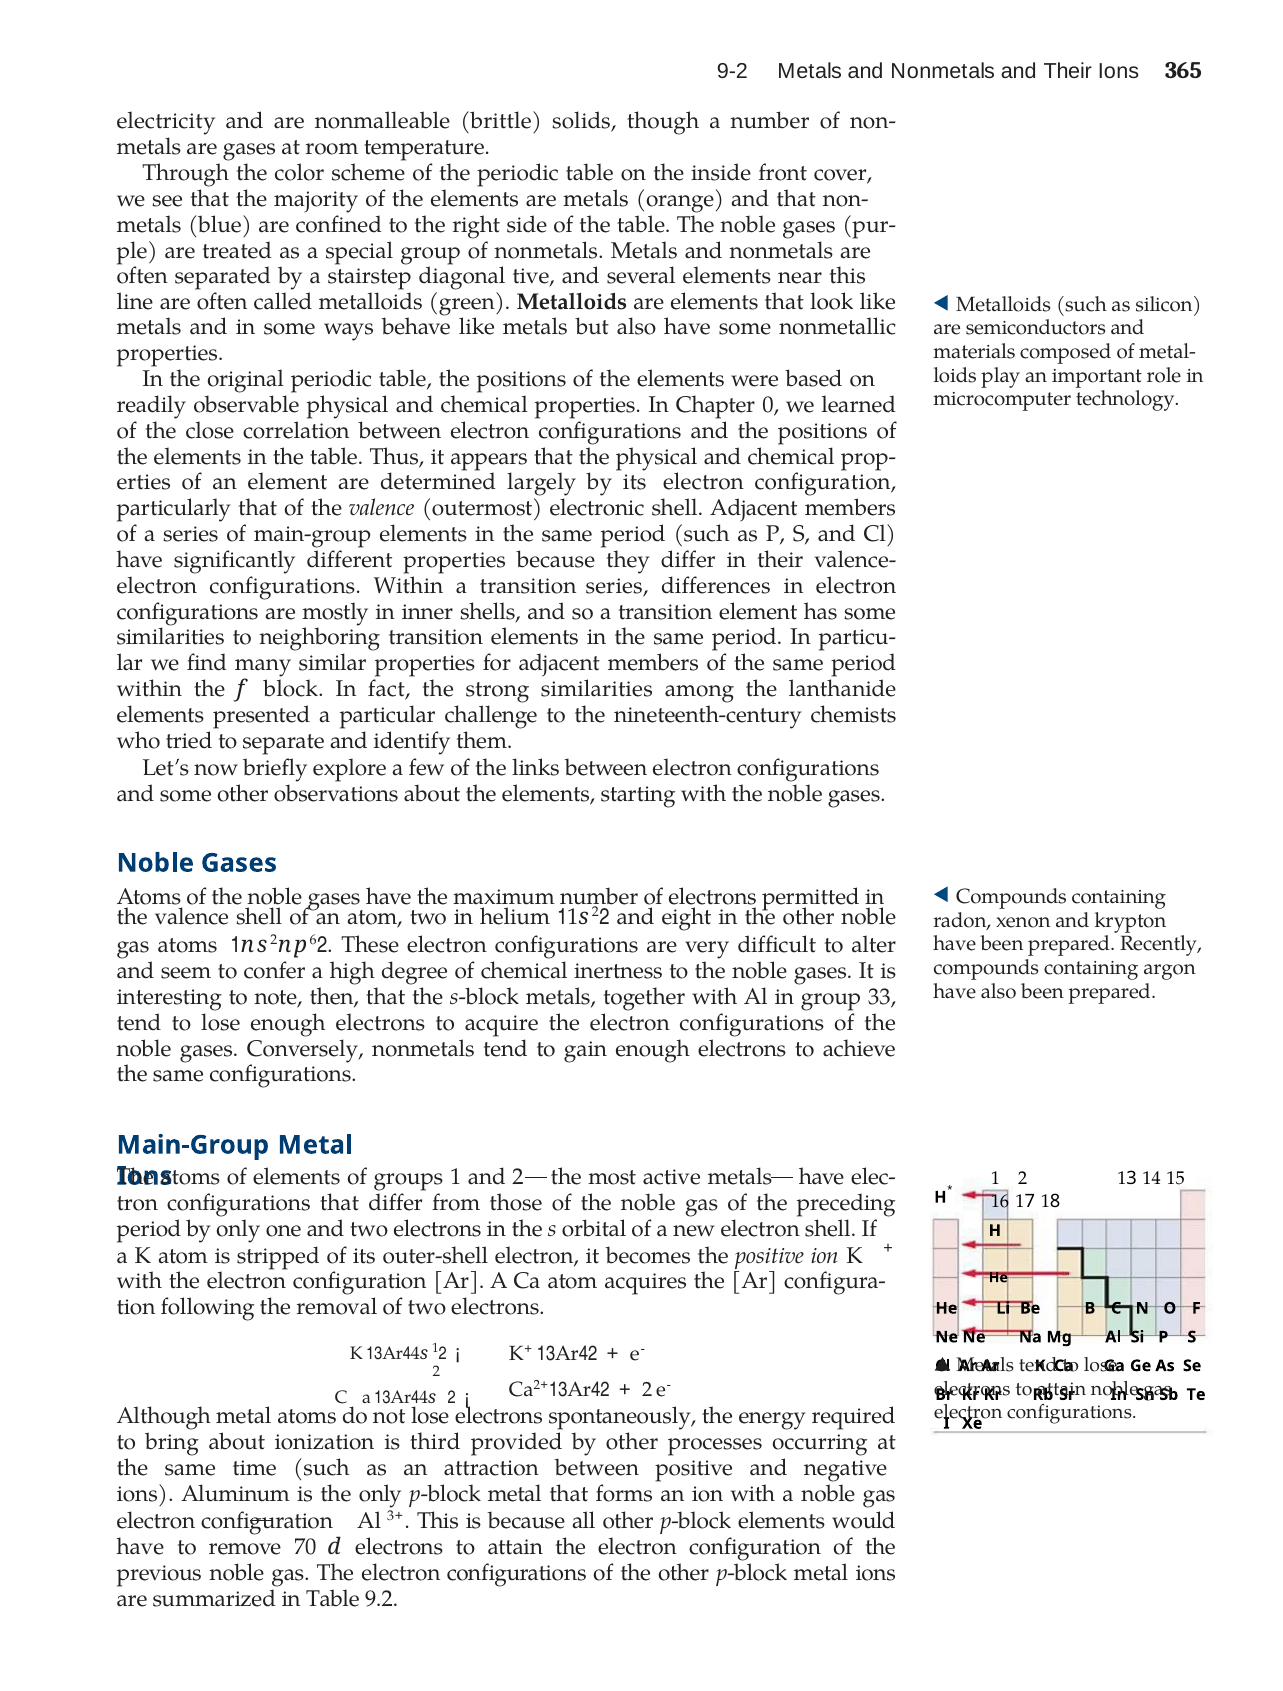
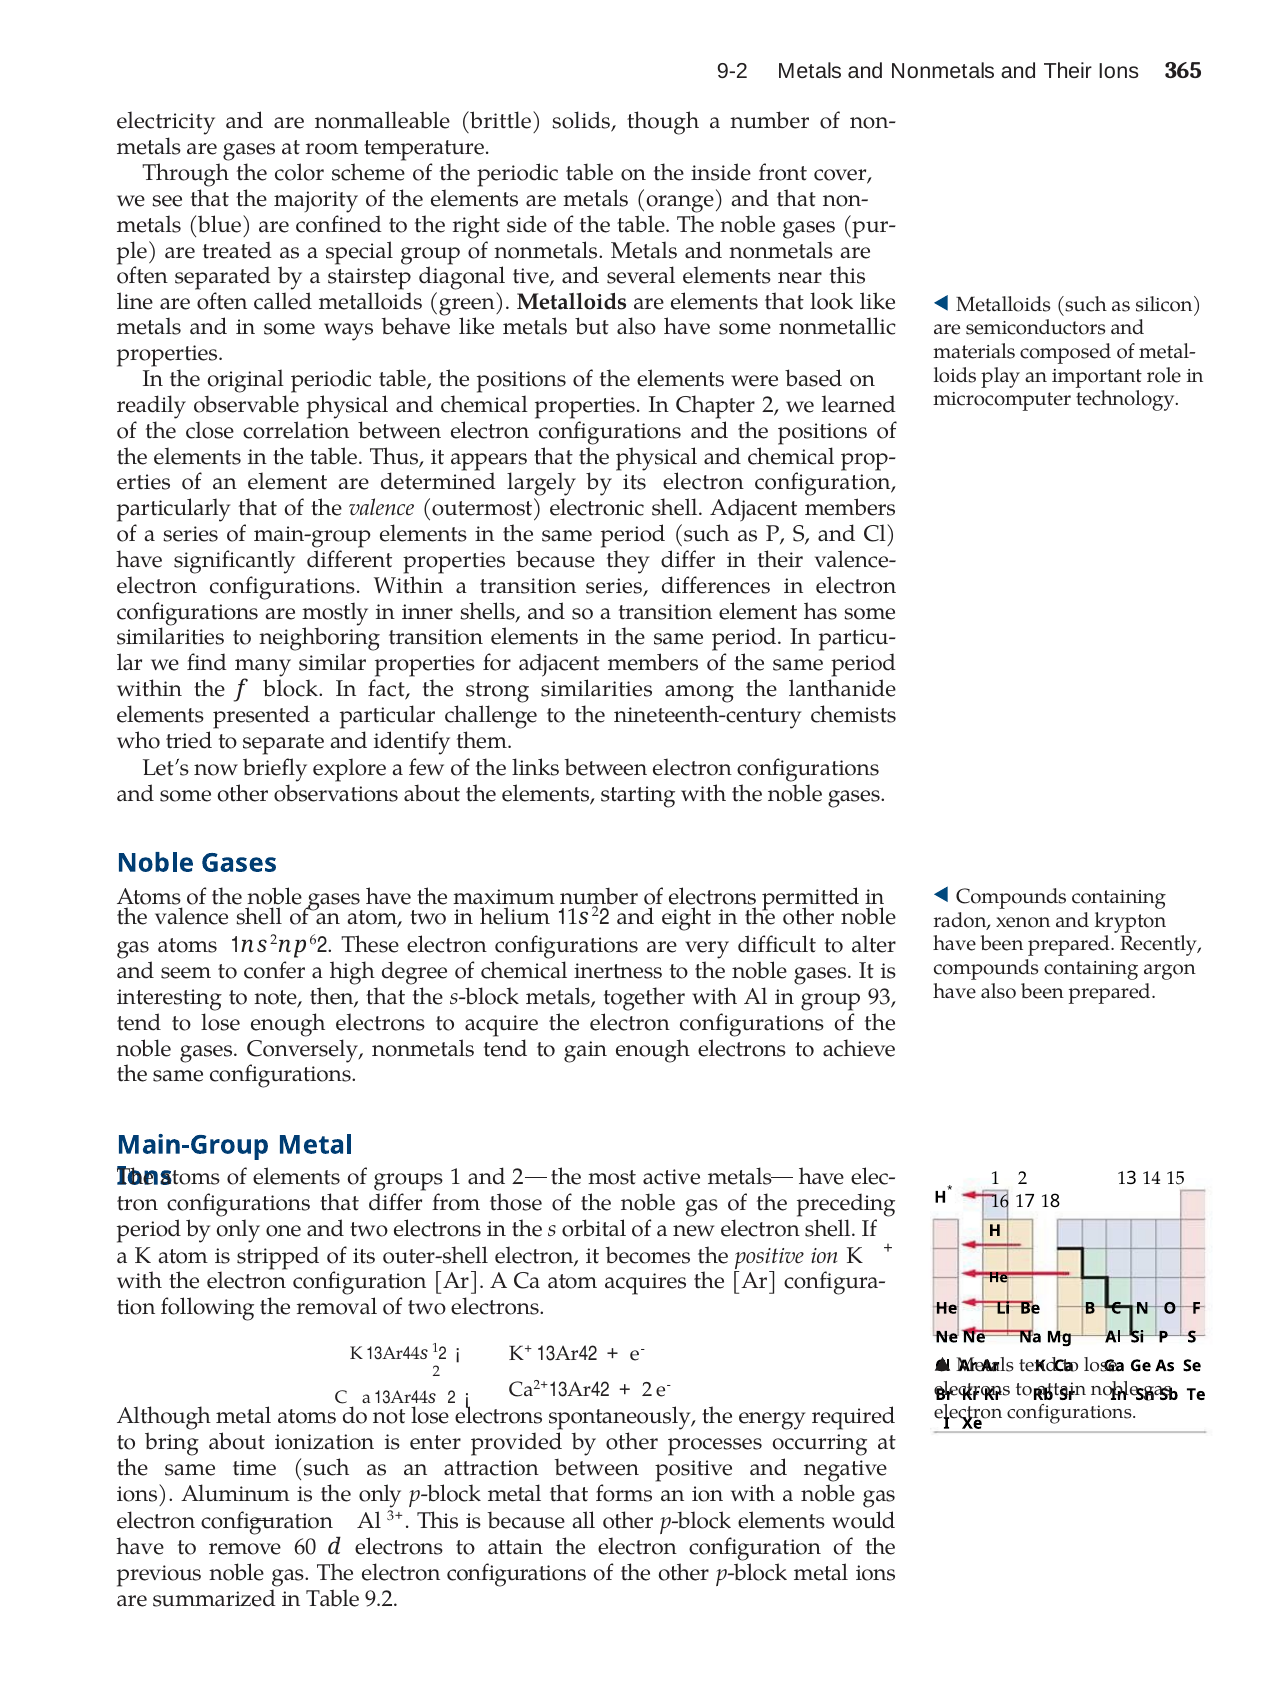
Chapter 0: 0 -> 2 (771, 405)
33: 33 -> 93 (882, 997)
third: third -> enter (435, 1442)
70: 70 -> 60 (305, 1548)
